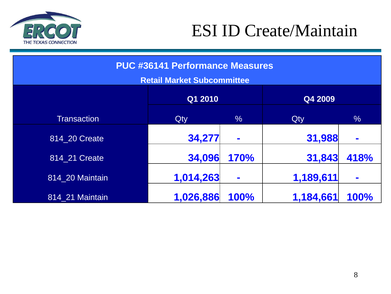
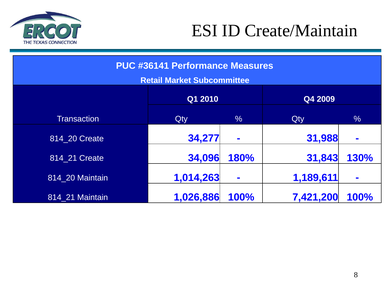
170%: 170% -> 180% (241, 158)
418%: 418% -> 130% (360, 158)
1,184,661: 1,184,661 -> 7,421,200 (315, 197)
